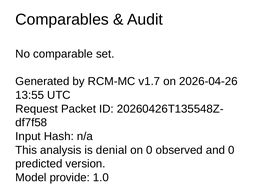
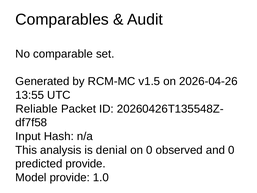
v1.7: v1.7 -> v1.5 (149, 81)
Request: Request -> Reliable (37, 109)
predicted version: version -> provide (86, 164)
